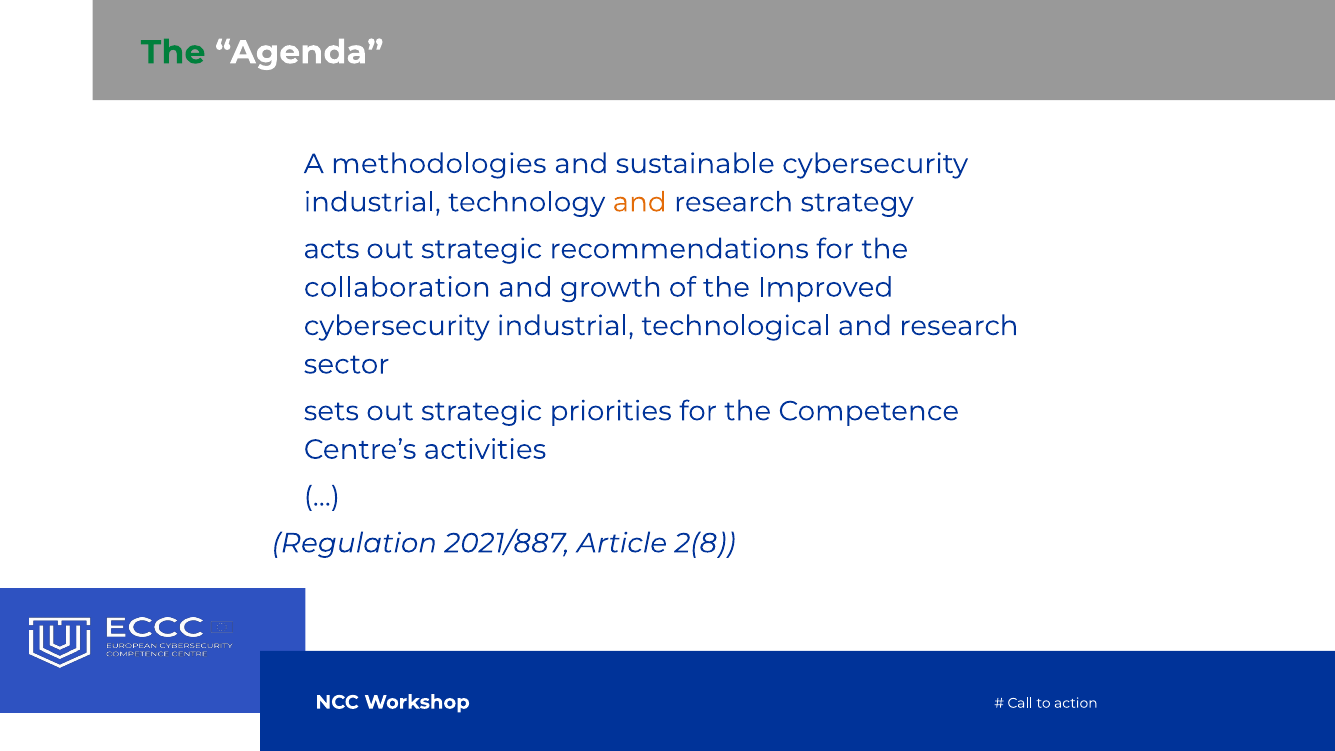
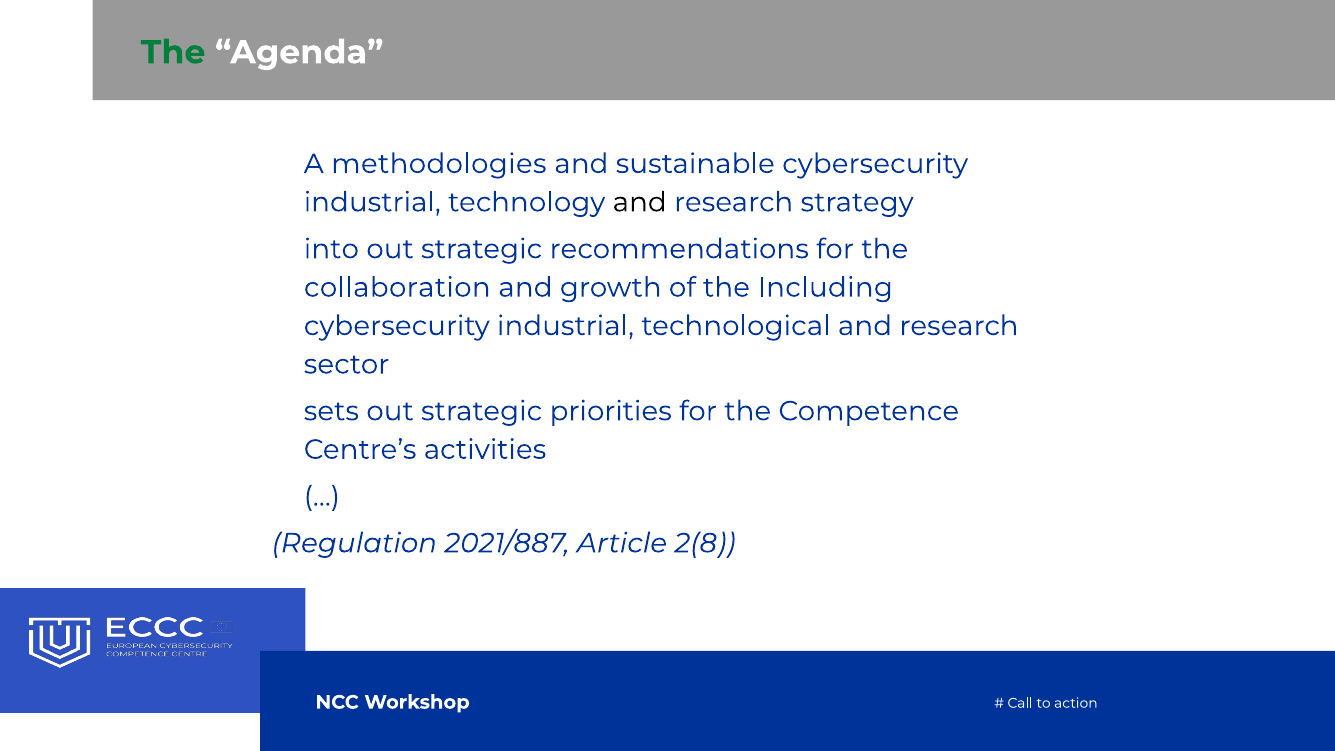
and colour: orange -> black (640, 202)
acts: acts -> into (331, 249)
Improved: Improved -> Including (825, 287)
